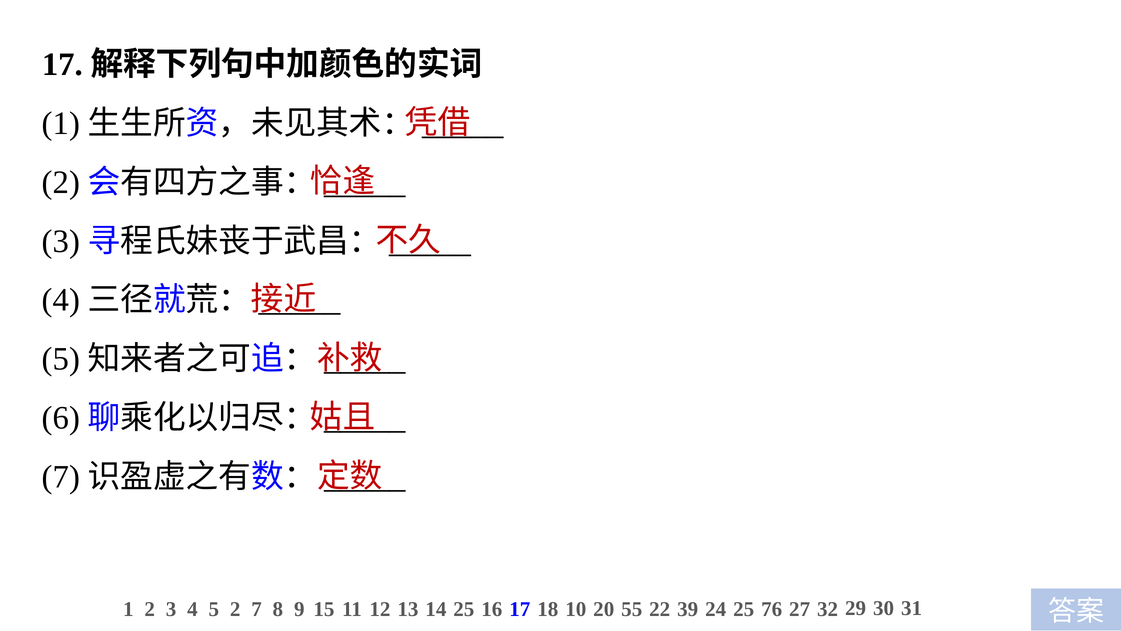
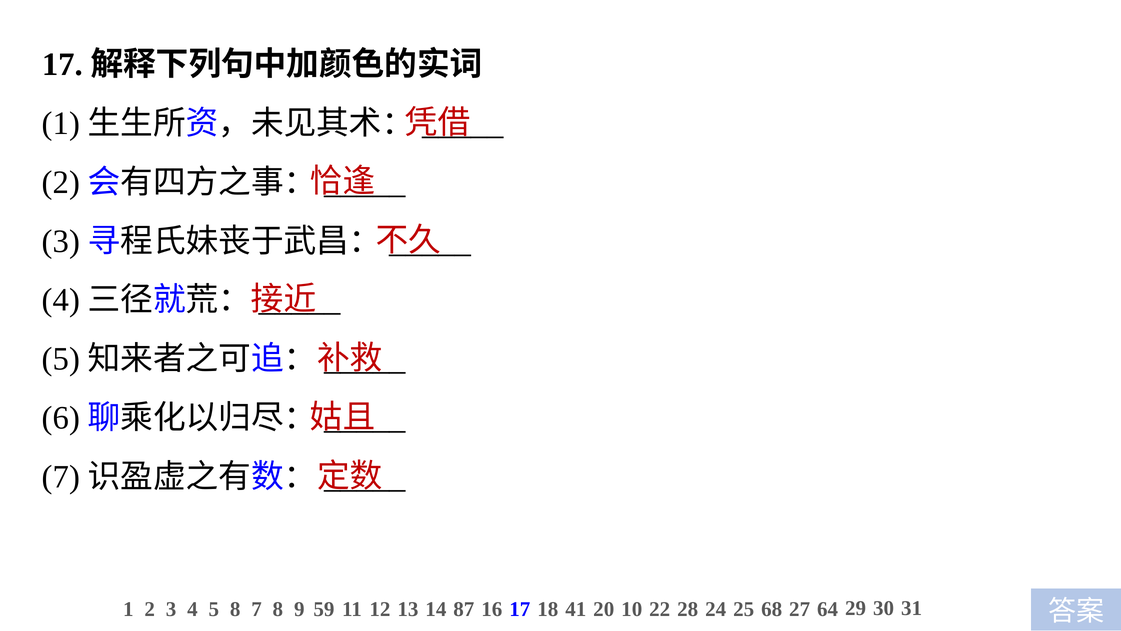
5 2: 2 -> 8 (235, 609)
15: 15 -> 59 (324, 609)
14 25: 25 -> 87 (464, 609)
10: 10 -> 41 (576, 609)
55: 55 -> 10 (632, 609)
39: 39 -> 28 (688, 609)
76: 76 -> 68 (772, 609)
32: 32 -> 64 (828, 609)
